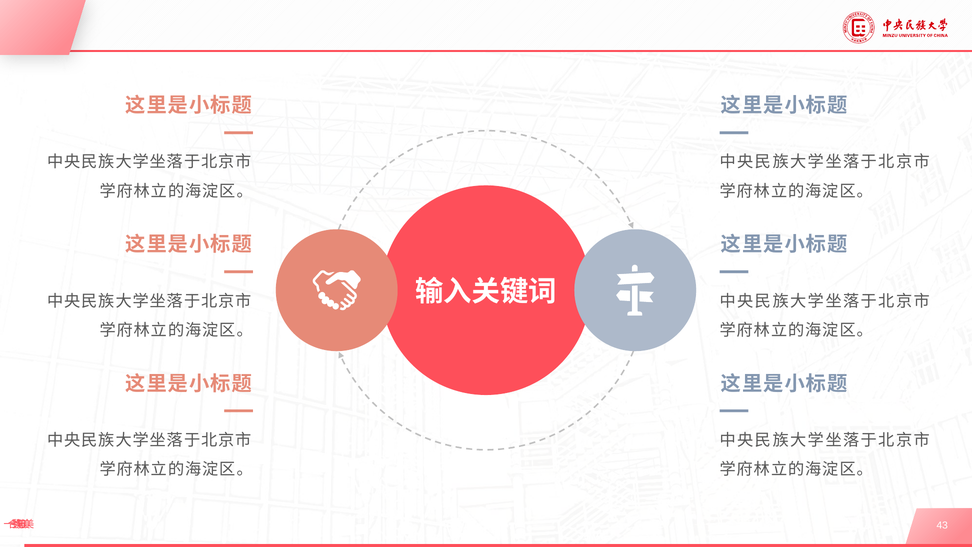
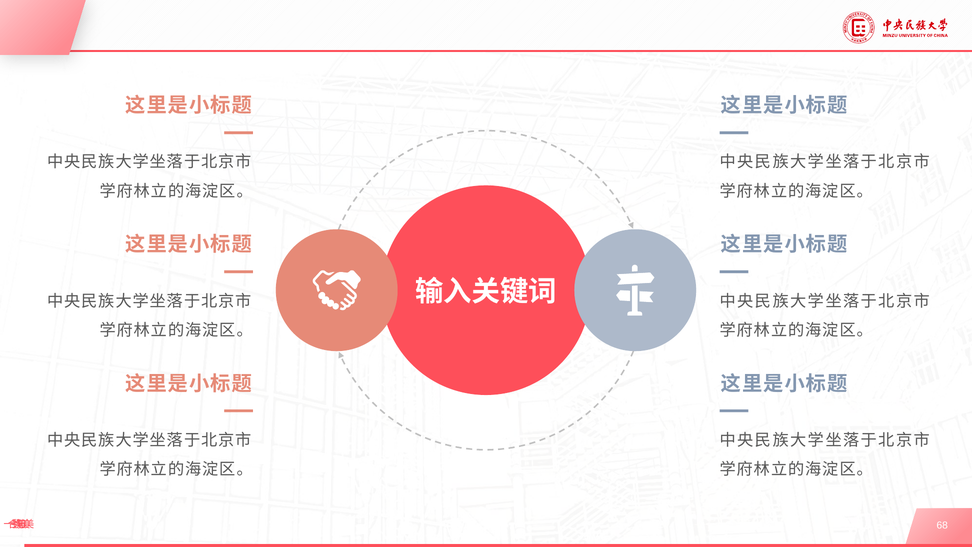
43: 43 -> 68 (942, 525)
